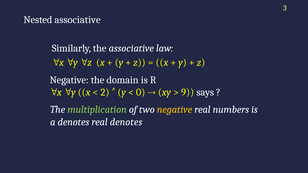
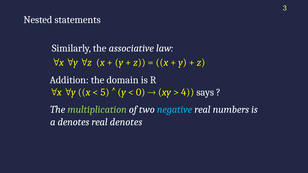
Nested associative: associative -> statements (78, 20)
Negative: Negative -> Addition (69, 80)
2: 2 -> 5 (105, 92)
9: 9 -> 4 (188, 92)
negative colour: yellow -> light blue (175, 110)
